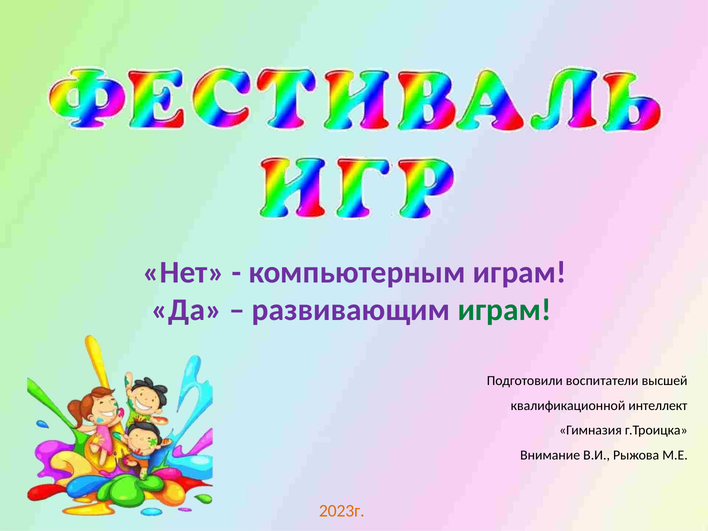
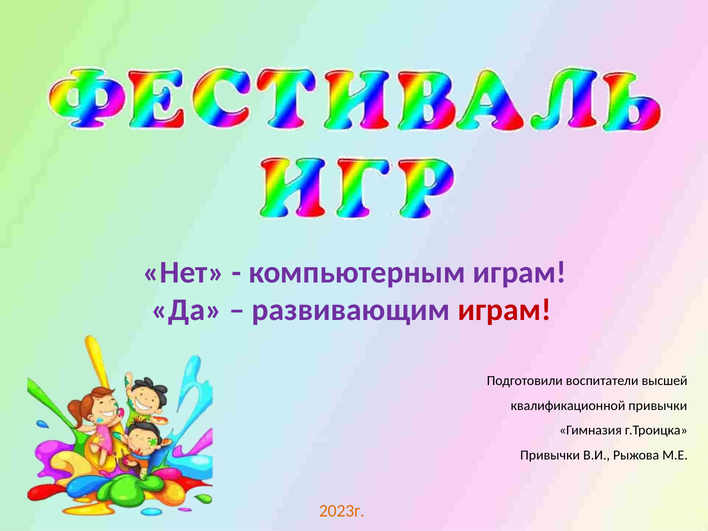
играм colour: green -> red (504, 310)
квалификационной интеллект: интеллект -> привычки (658, 406)
Внимание: Внимание -> Привычки (550, 455)
